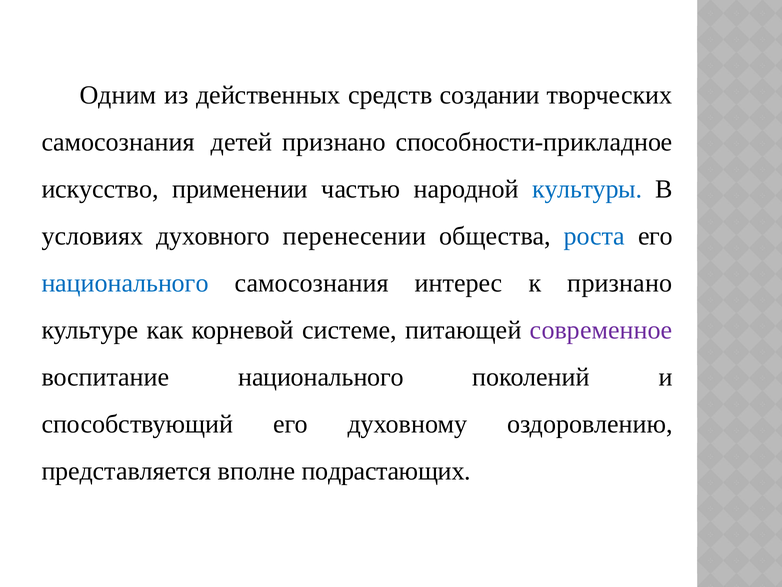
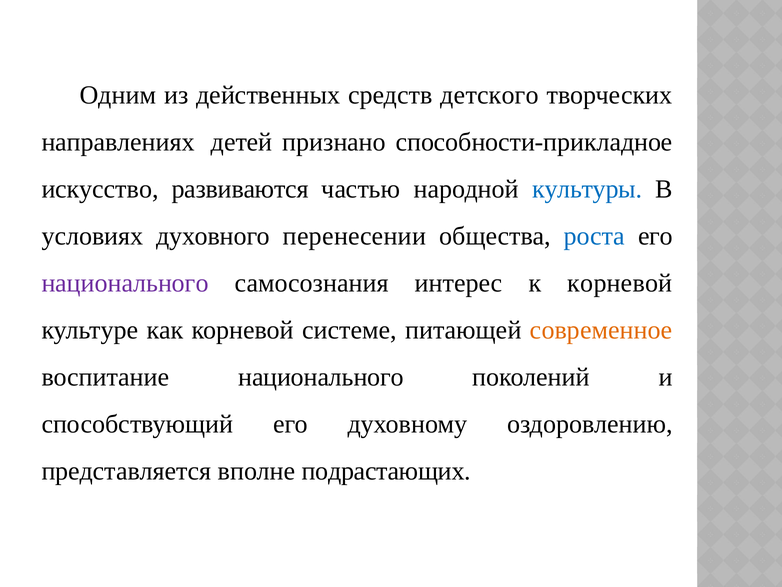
создании: создании -> детского (490, 95)
самосознания: самосознания -> направлениях (118, 142)
применении: применении -> развиваются (240, 189)
национального colour: blue -> purple (125, 283)
к признано: признано -> корневой (620, 283)
современное colour: purple -> orange (601, 330)
